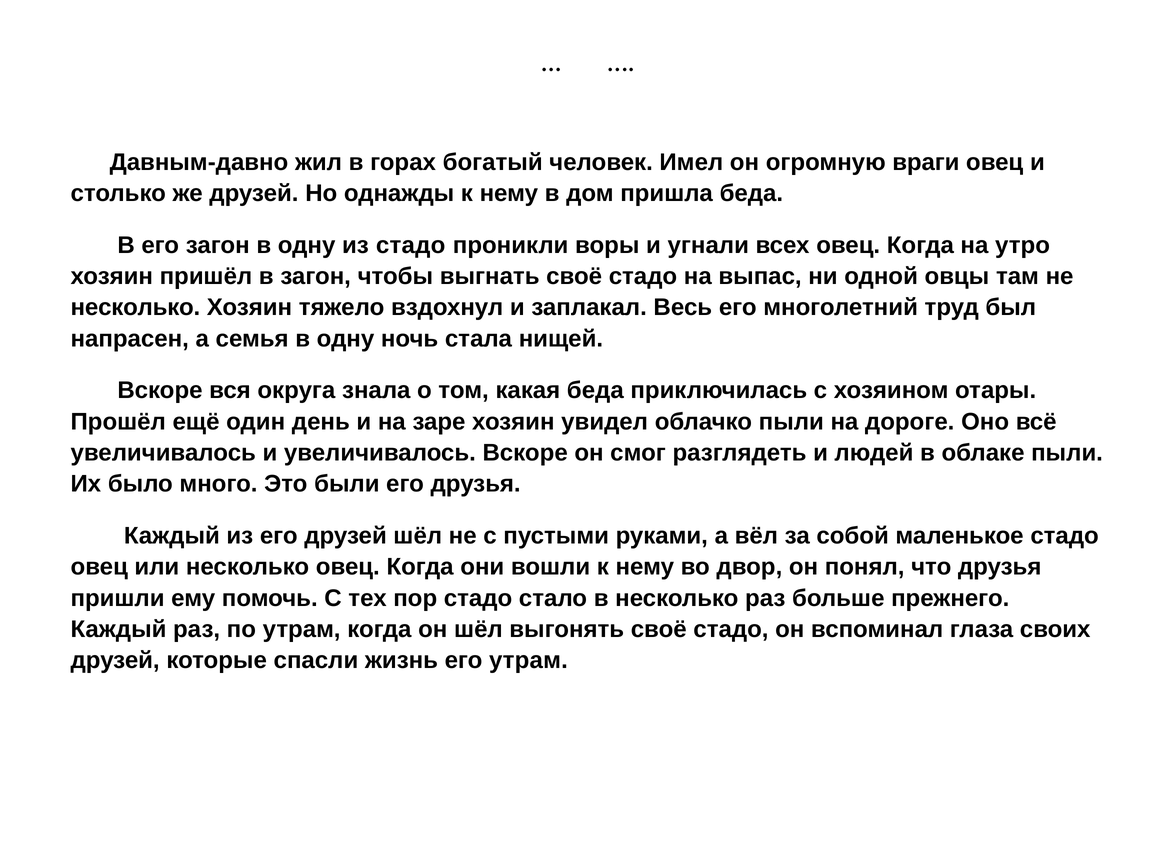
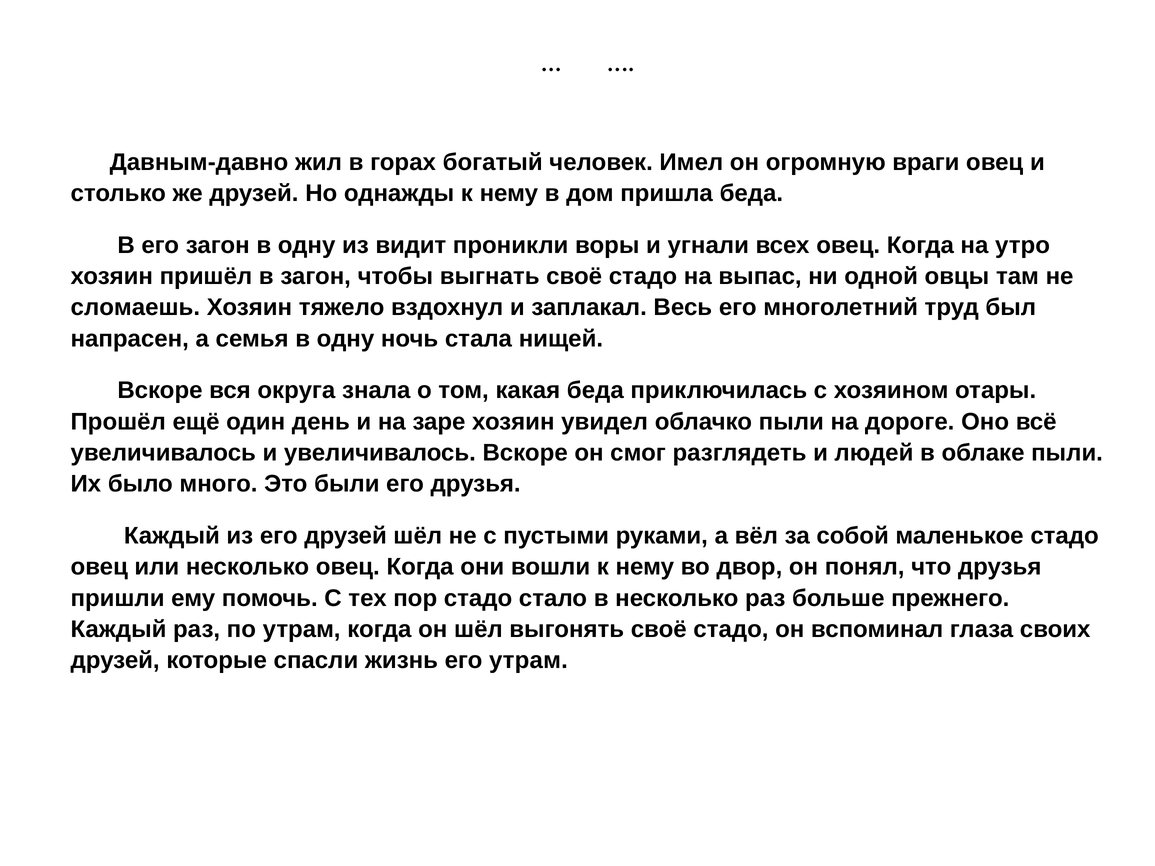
из стадо: стадо -> видит (411, 245)
несколько: несколько -> сломаешь (135, 308)
